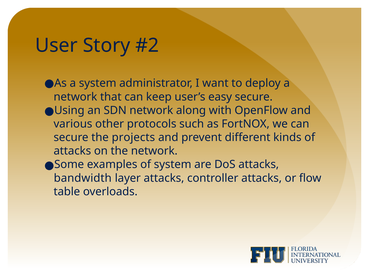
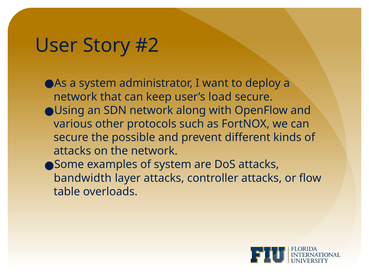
easy: easy -> load (220, 97)
projects: projects -> possible (133, 137)
